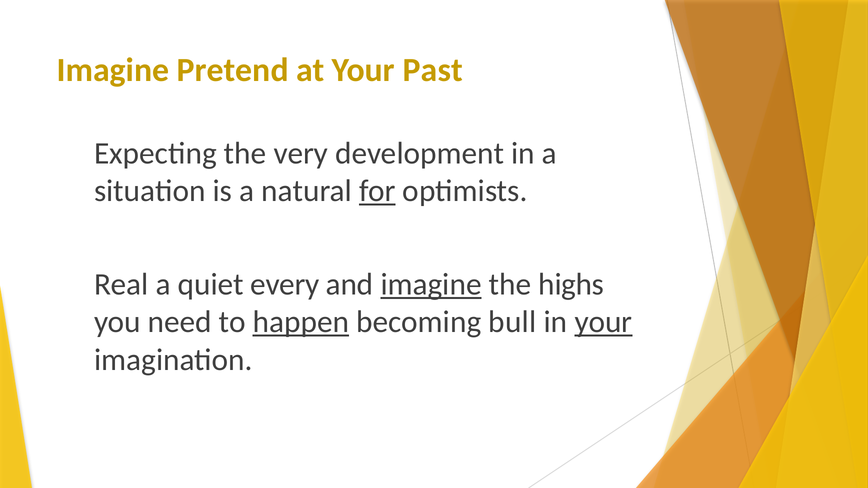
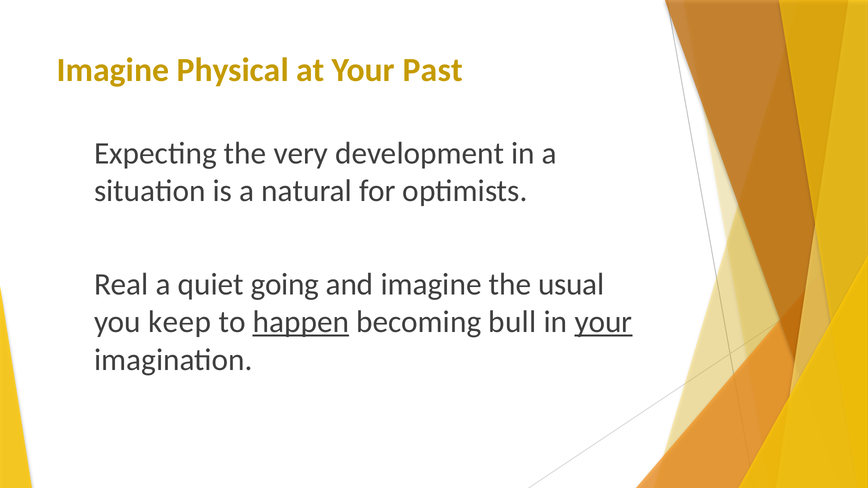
Pretend: Pretend -> Physical (233, 70)
for underline: present -> none (377, 191)
every: every -> going (285, 285)
imagine underline: present -> none (431, 285)
highs: highs -> usual (571, 285)
need: need -> keep (180, 322)
